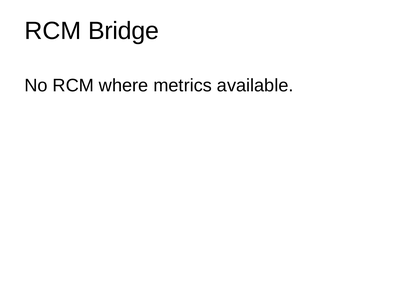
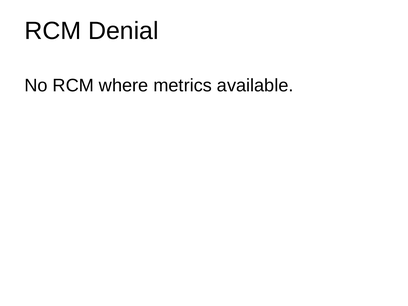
Bridge: Bridge -> Denial (123, 31)
